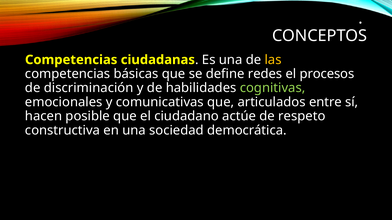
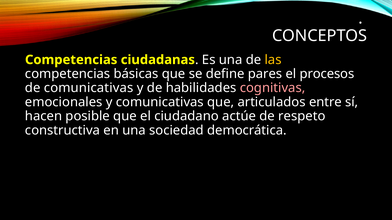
redes: redes -> pares (265, 74)
de discriminación: discriminación -> comunicativas (89, 88)
cognitivas colour: light green -> pink (273, 88)
